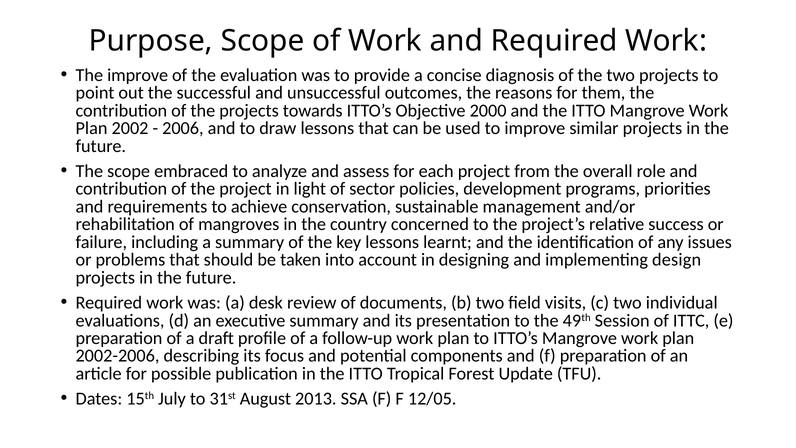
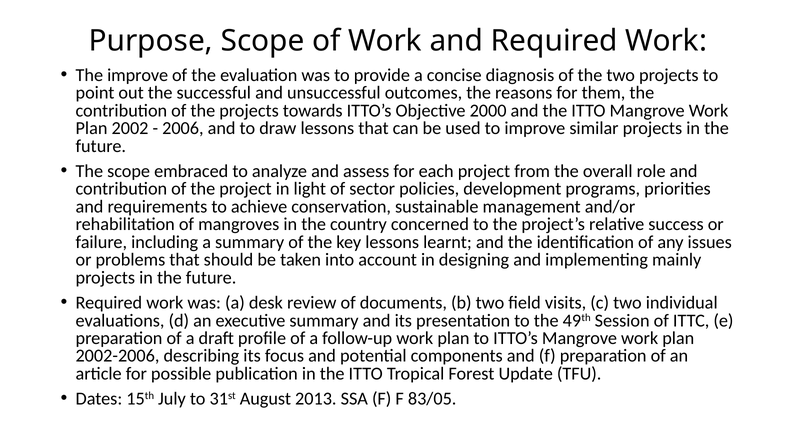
design: design -> mainly (677, 260)
12/05: 12/05 -> 83/05 (432, 399)
